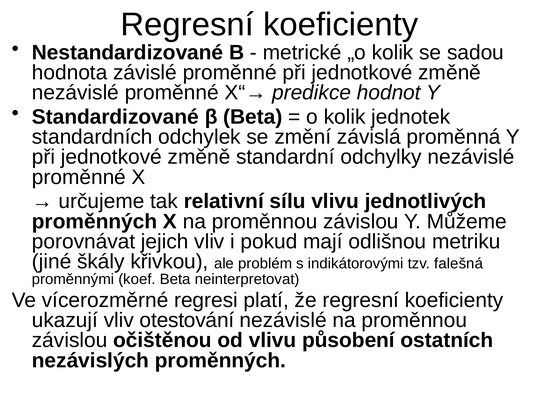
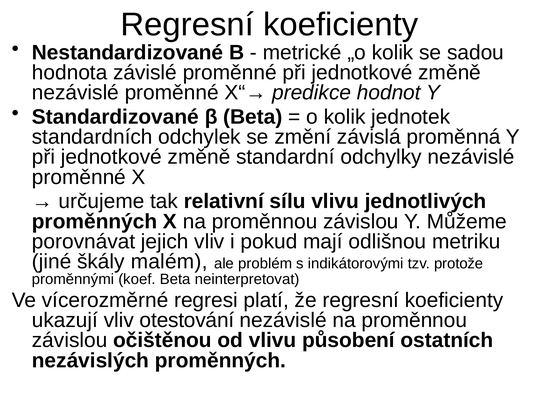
křivkou: křivkou -> malém (169, 262)
falešná: falešná -> protože (459, 264)
